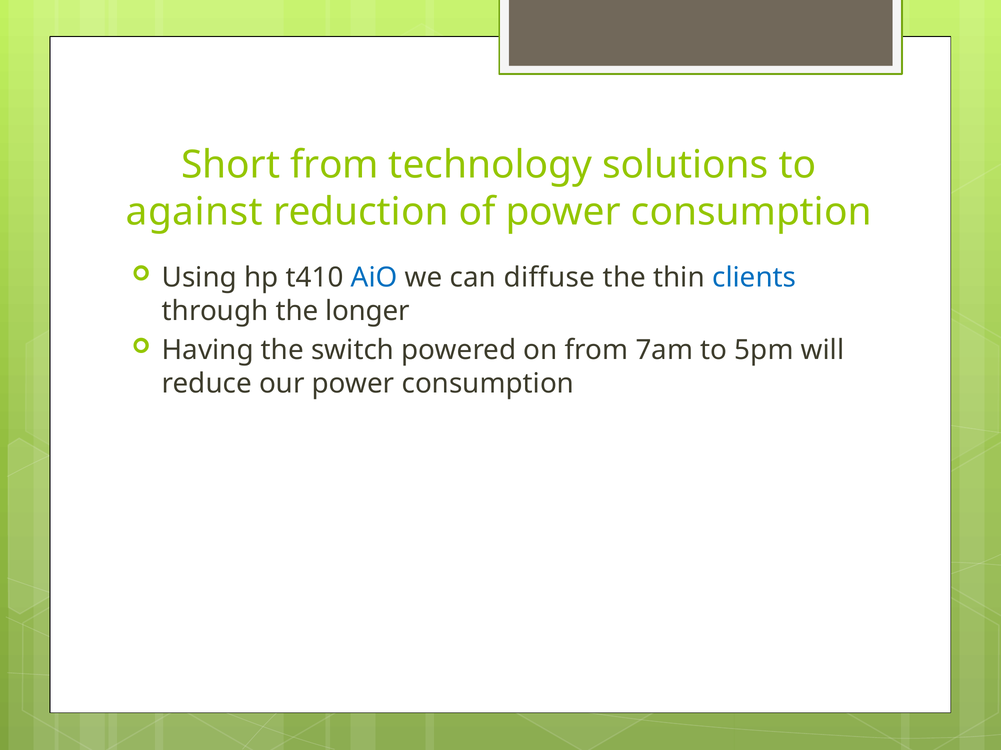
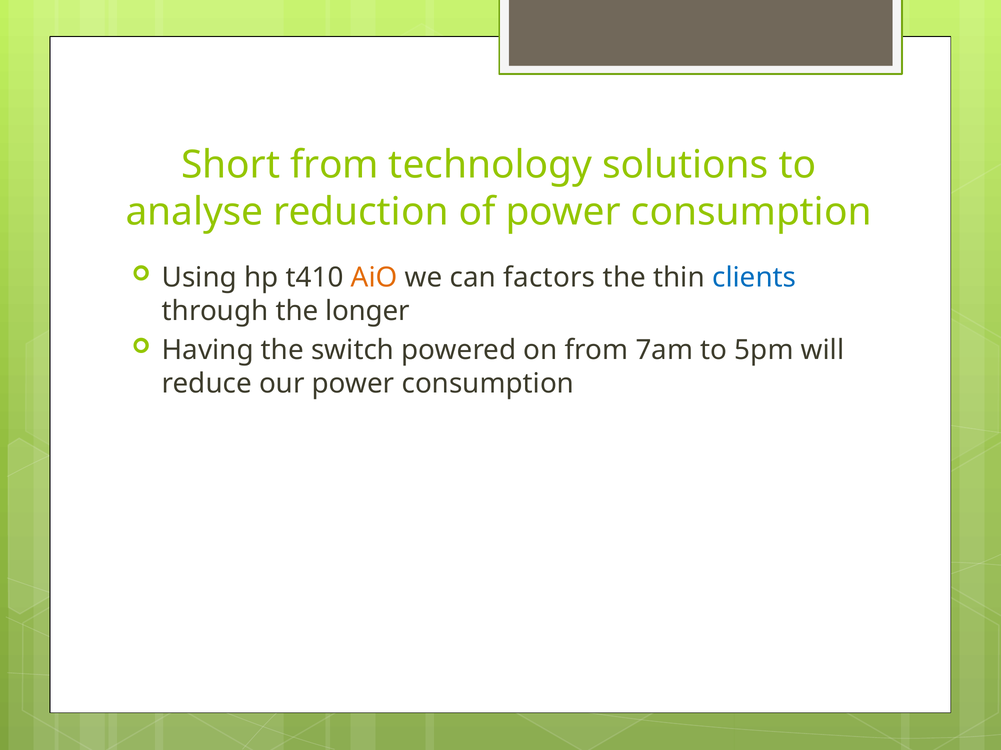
against: against -> analyse (195, 212)
AiO colour: blue -> orange (374, 278)
diffuse: diffuse -> factors (549, 278)
